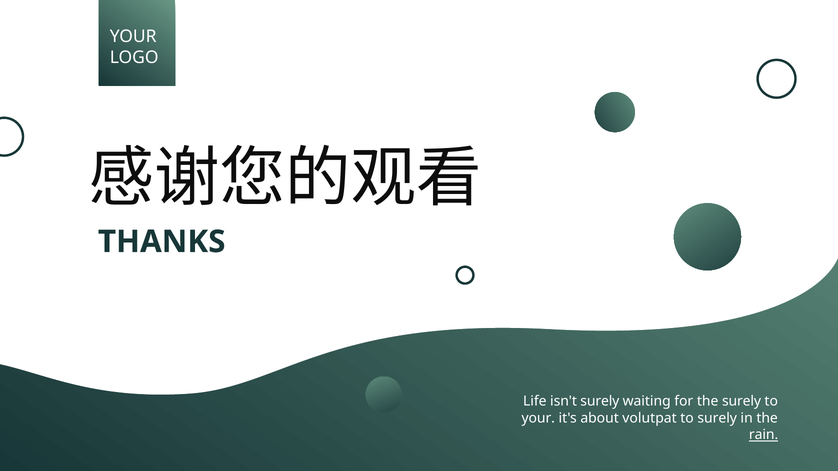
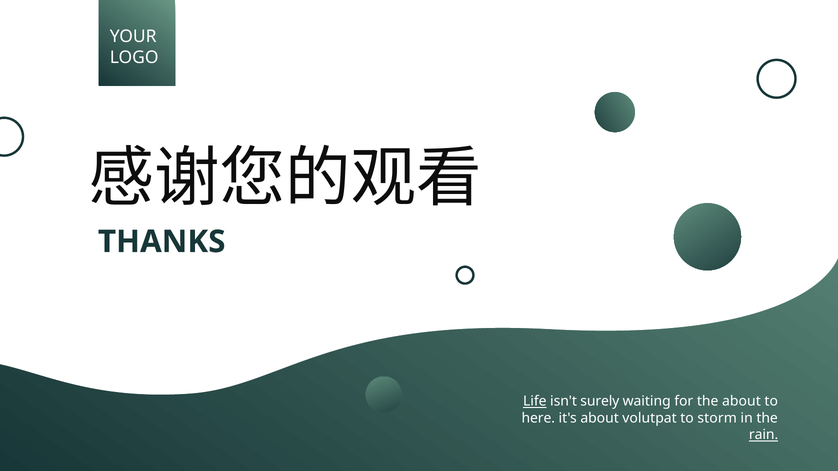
Life underline: none -> present (535, 402)
the surely: surely -> about (741, 402)
your: your -> here (538, 418)
to surely: surely -> storm (717, 418)
